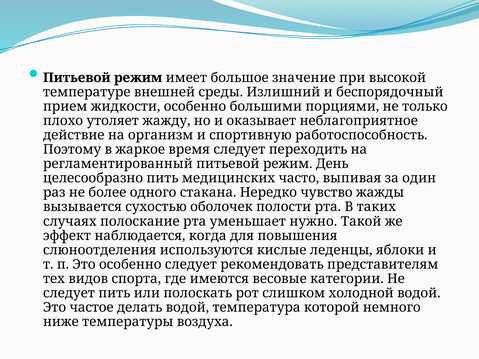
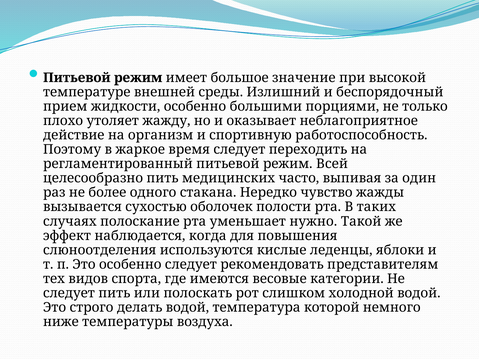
День: День -> Всей (332, 164)
частое: частое -> строго (92, 308)
